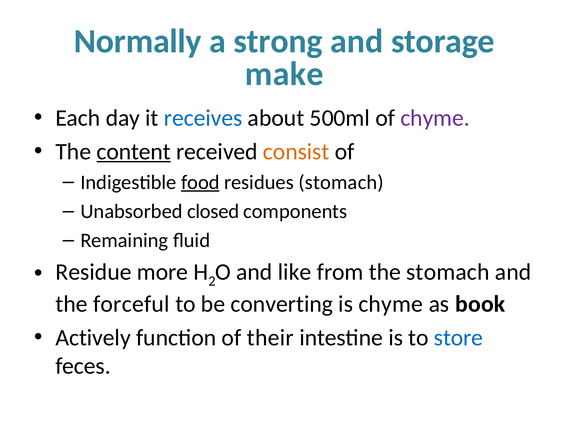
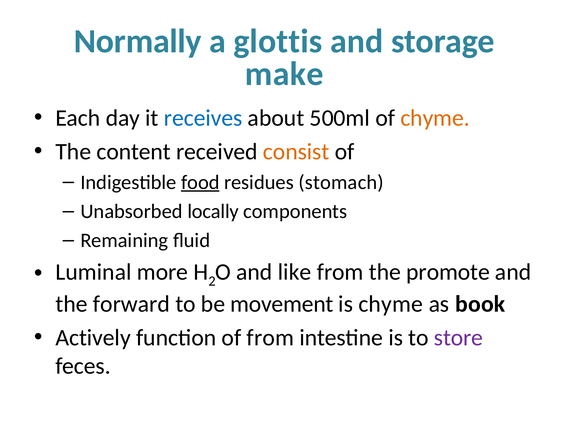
strong: strong -> glottis (278, 41)
chyme colour: purple -> orange (435, 118)
content underline: present -> none (134, 152)
closed: closed -> locally (213, 212)
Residue: Residue -> Luminal (94, 273)
the stomach: stomach -> promote (448, 273)
forceful: forceful -> forward (131, 305)
converting: converting -> movement (282, 305)
of their: their -> from (270, 338)
store colour: blue -> purple (458, 338)
